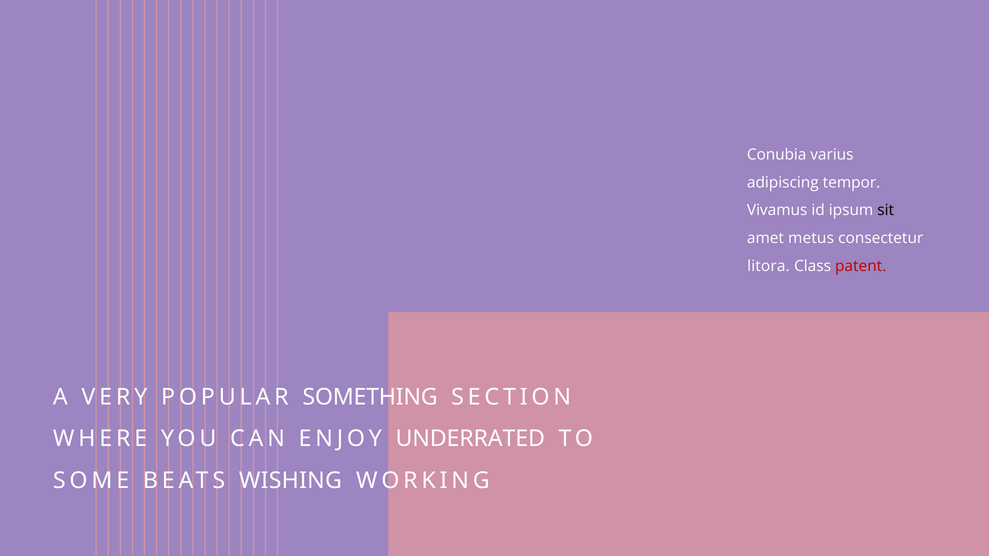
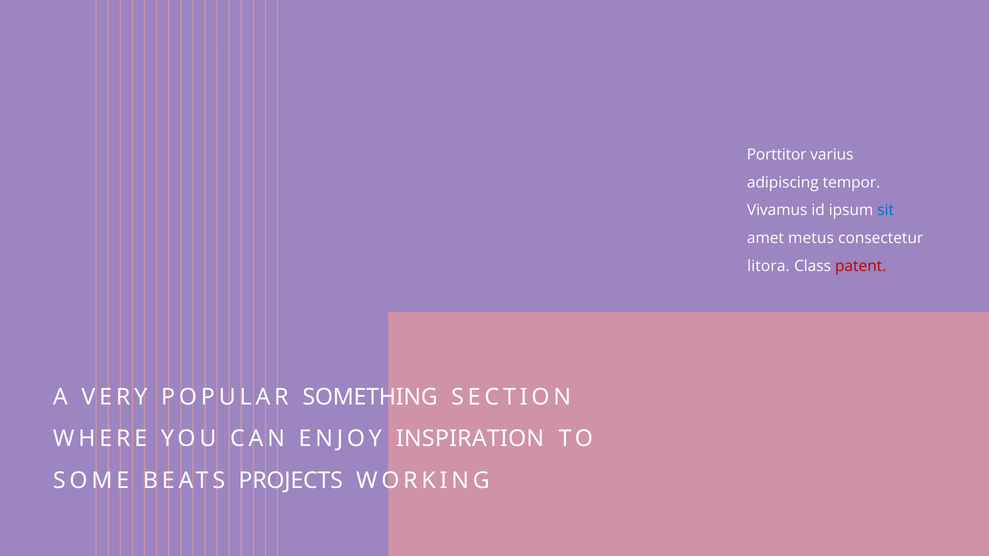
Conubia: Conubia -> Porttitor (777, 155)
sit colour: black -> blue (886, 210)
UNDERRATED: UNDERRATED -> INSPIRATION (470, 439)
WISHING: WISHING -> PROJECTS (291, 481)
